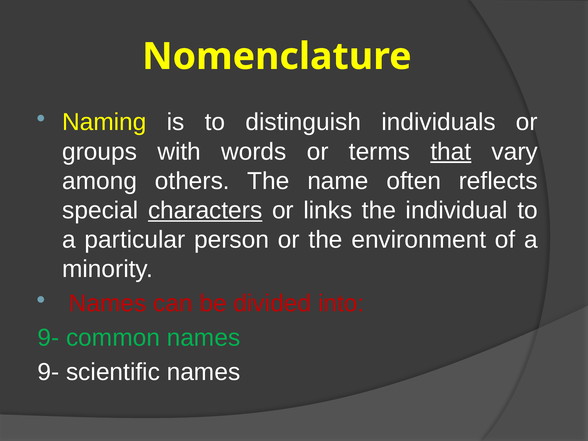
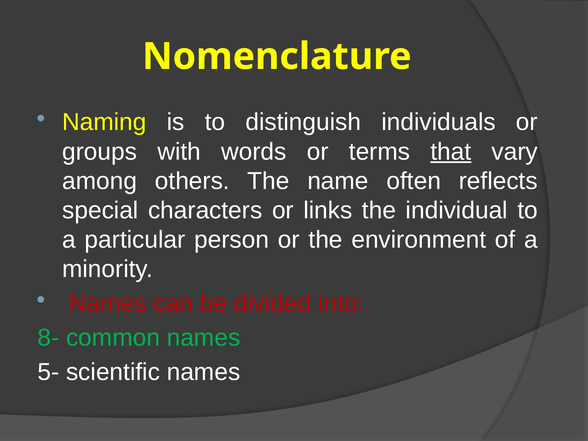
characters underline: present -> none (205, 210)
9-: 9- -> 8- (48, 338)
9-: 9- -> 5- (48, 372)
